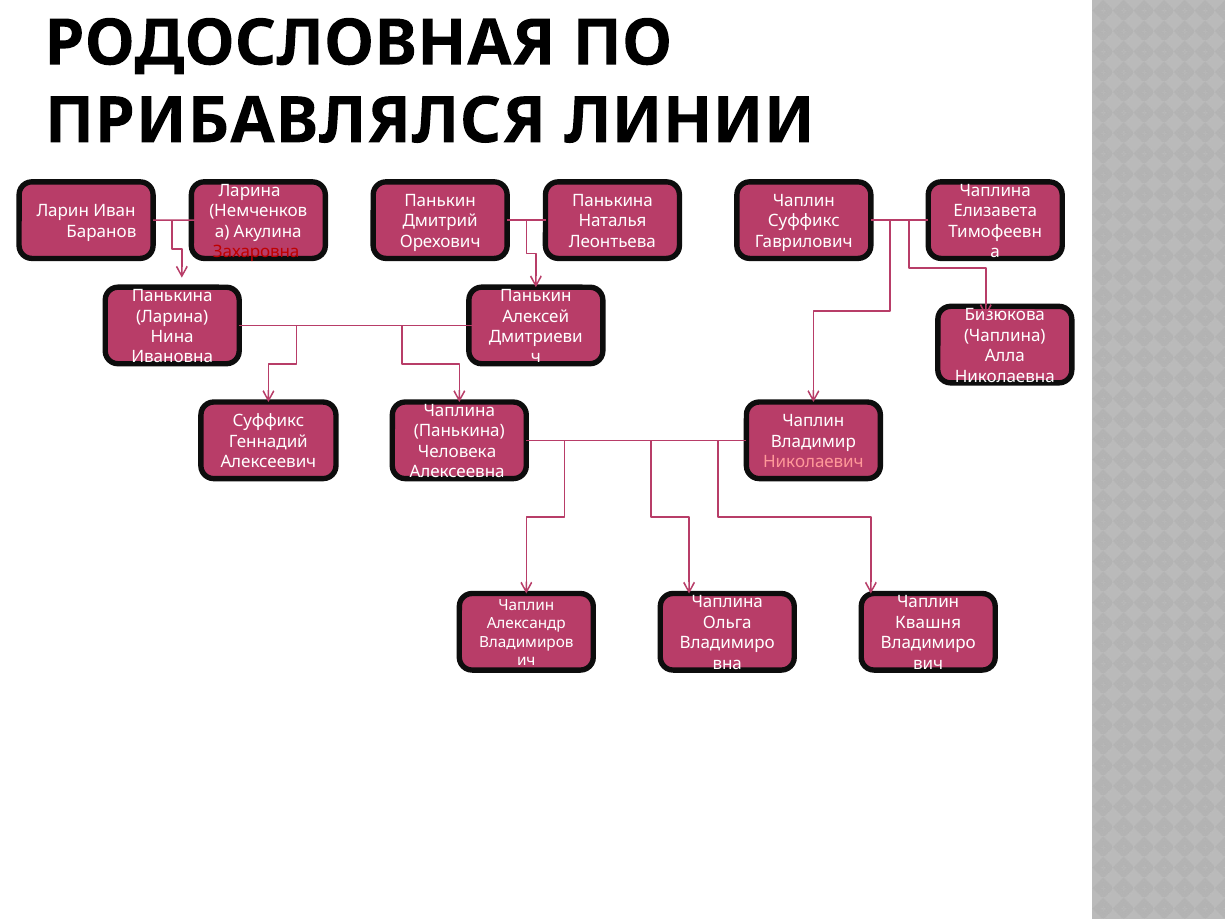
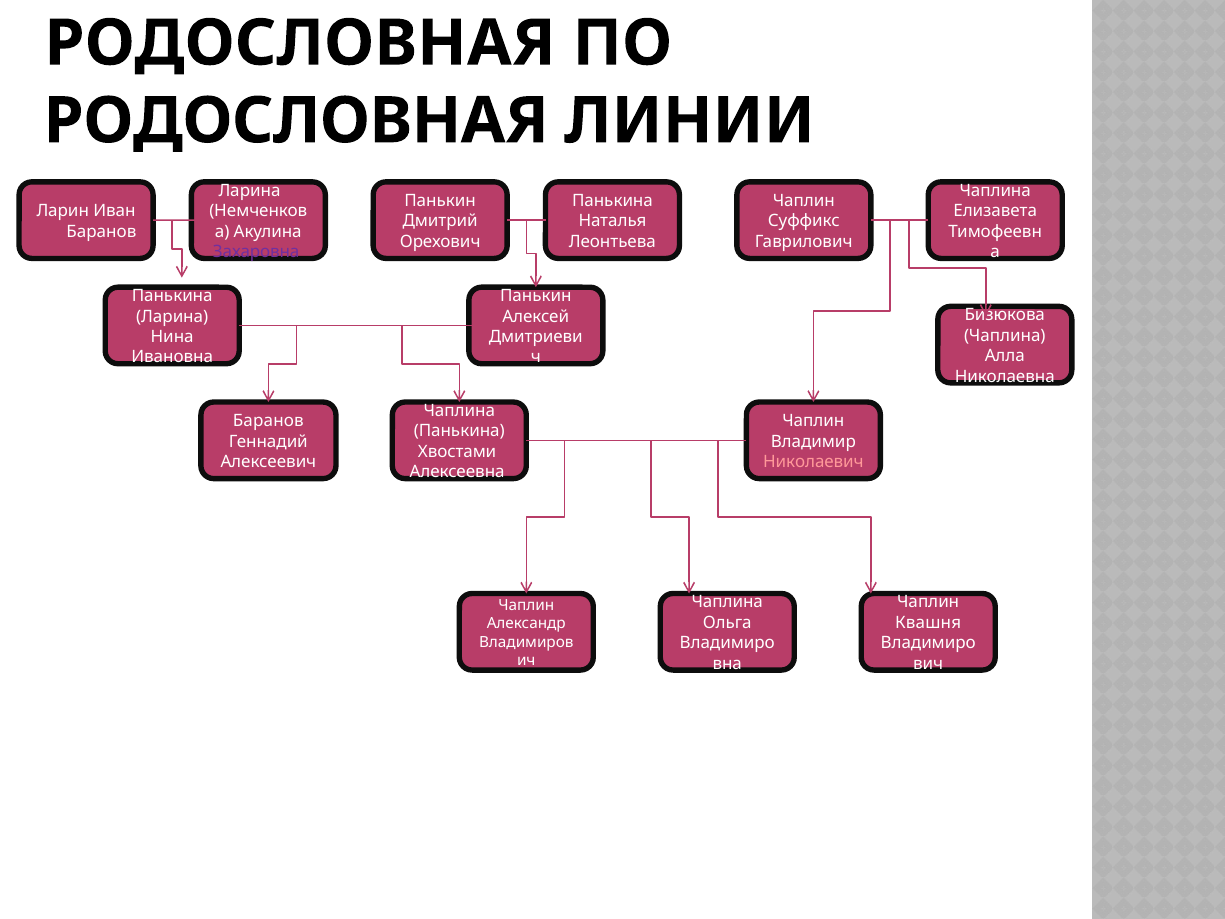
ПРИБАВЛЯЛСЯ: ПРИБАВЛЯЛСЯ -> РОДОСЛОВНАЯ (296, 121)
Захаровна colour: red -> purple (256, 252)
Суффикс: Суффикс -> Баранов (268, 421)
Человека: Человека -> Хвостами (457, 452)
